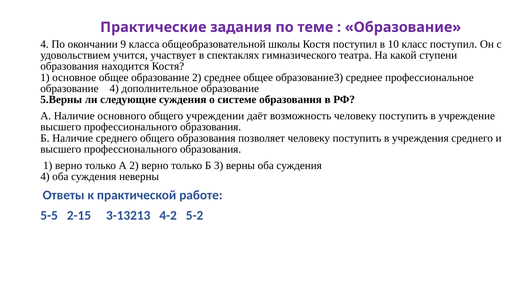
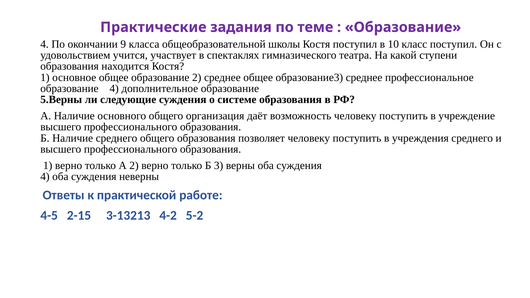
учреждении: учреждении -> организация (215, 116)
5-5: 5-5 -> 4-5 (49, 215)
